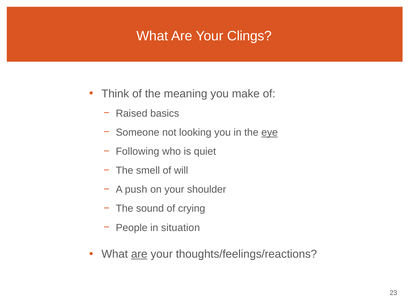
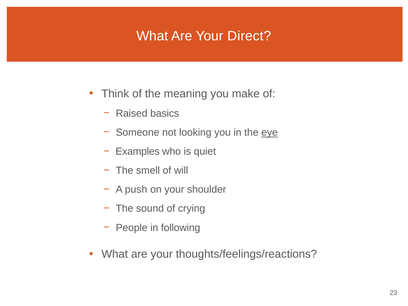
Clings: Clings -> Direct (249, 36)
Following: Following -> Examples (138, 152)
situation: situation -> following (181, 228)
are underline: present -> none (139, 254)
